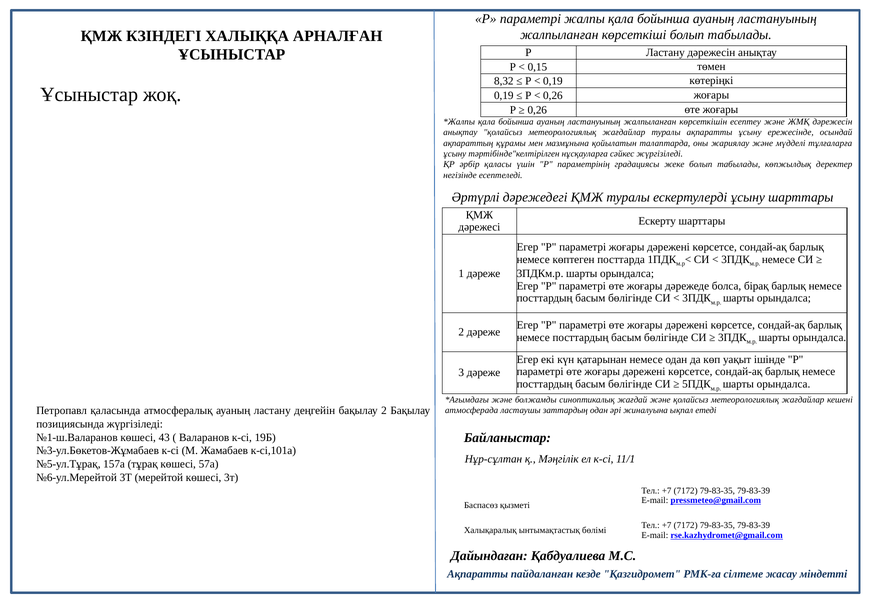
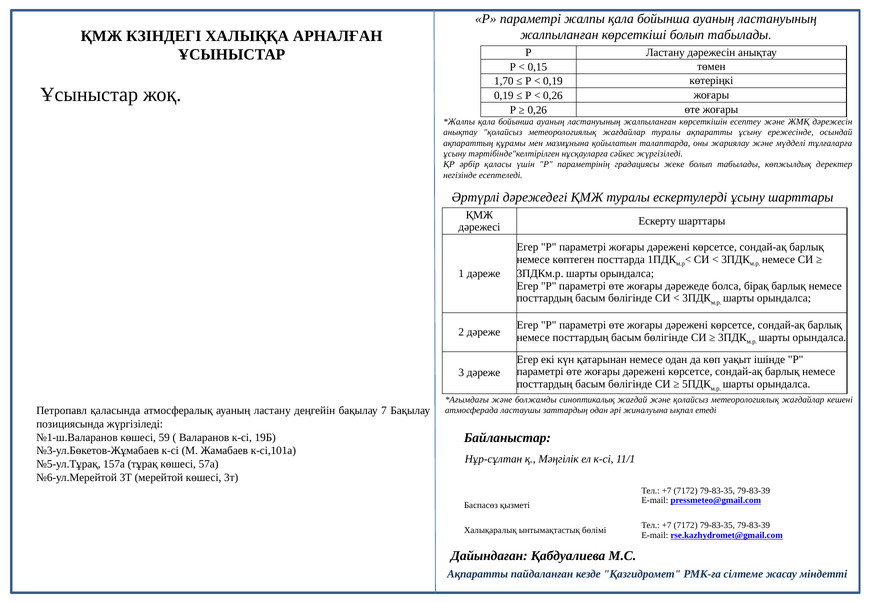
8,32: 8,32 -> 1,70 (504, 81)
бақылау 2: 2 -> 7 (384, 411)
43: 43 -> 59 (164, 437)
